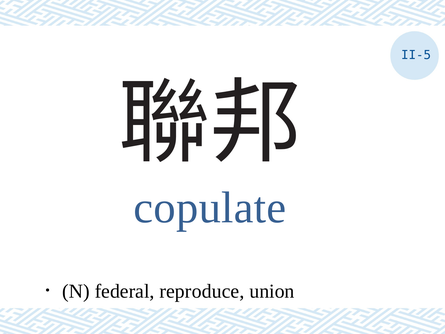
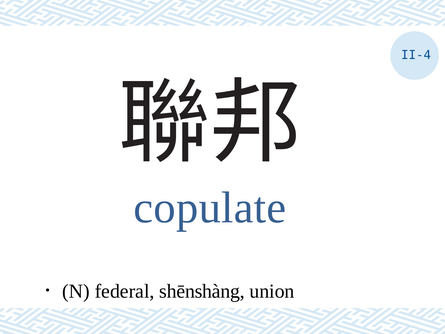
II-5: II-5 -> II-4 (416, 55)
reproduce: reproduce -> shēnshàng (202, 291)
